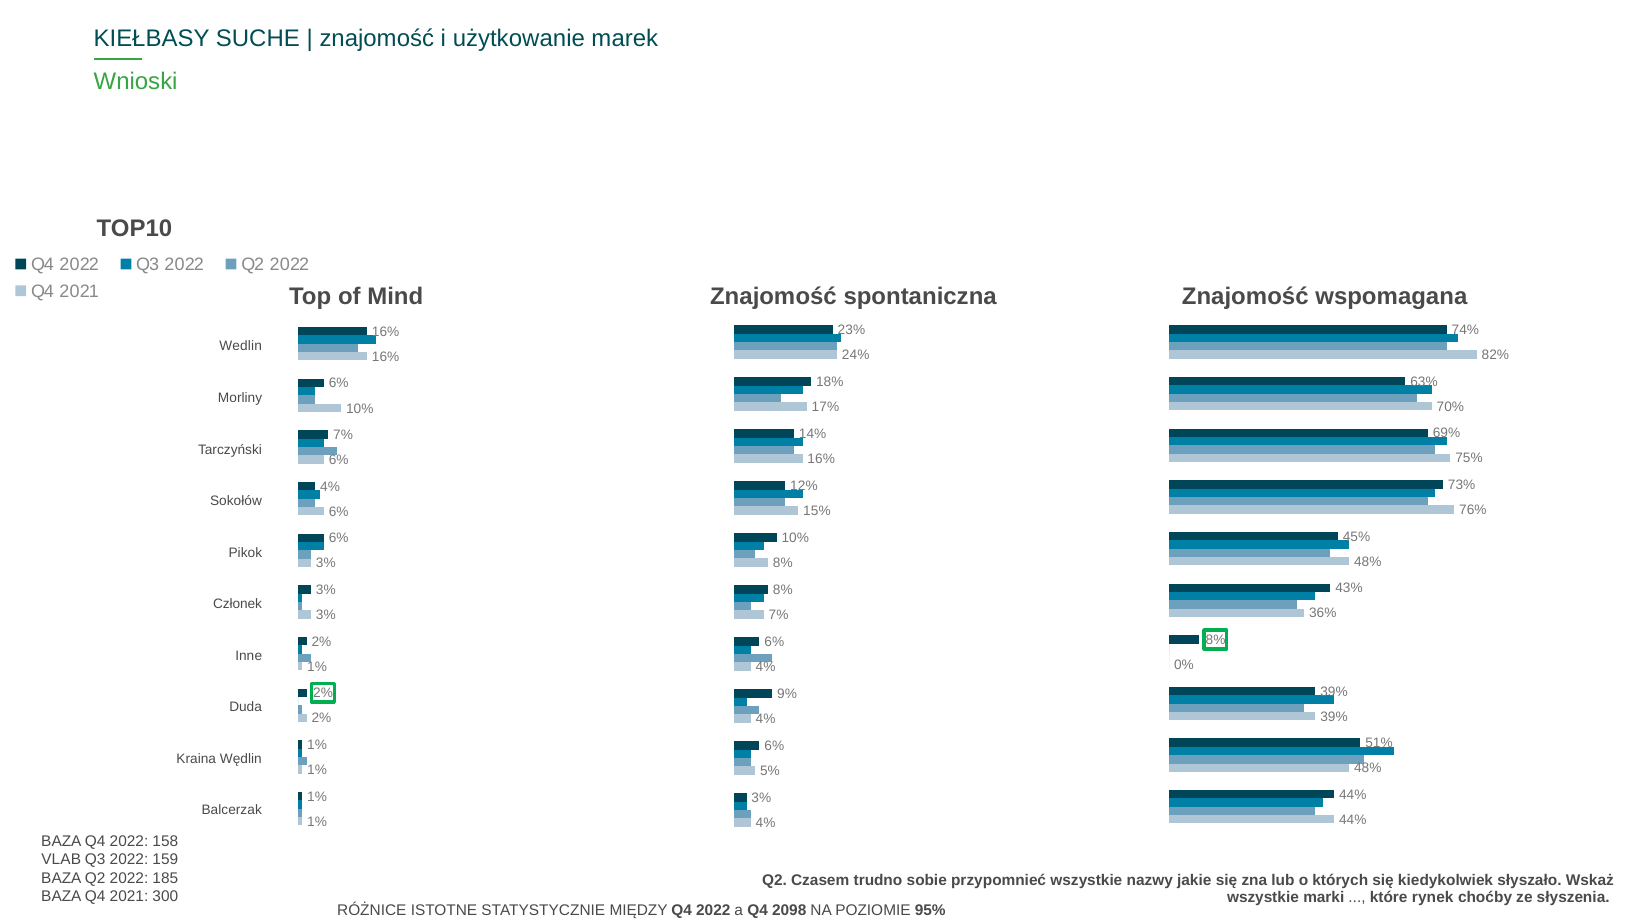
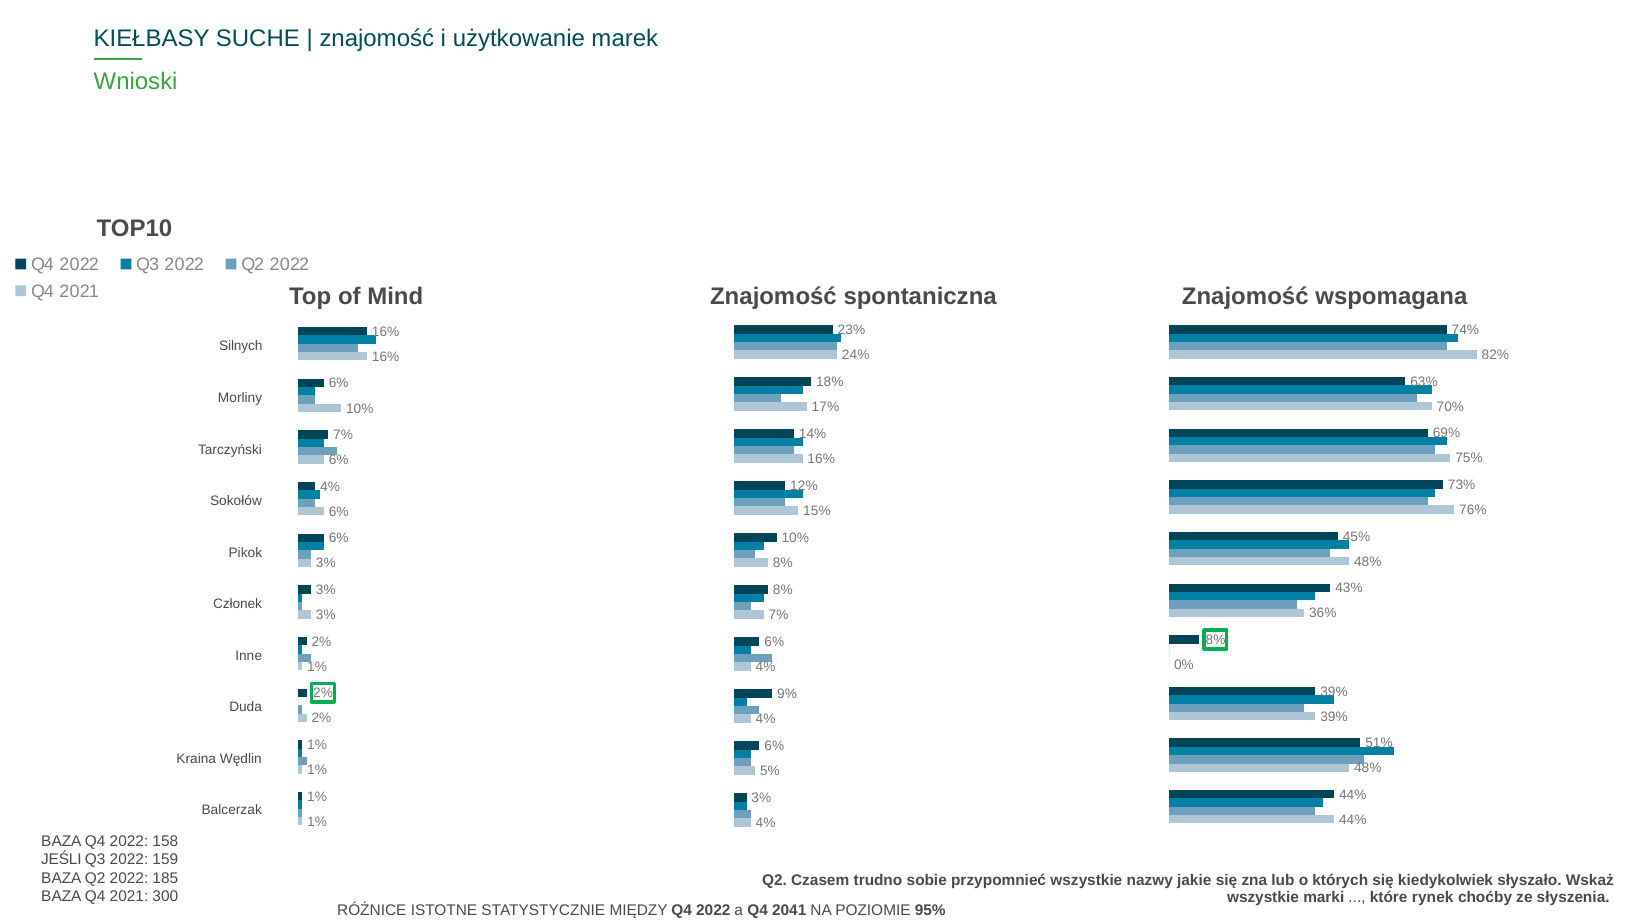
Wedlin: Wedlin -> Silnych (241, 346)
VLAB: VLAB -> JEŚLI (61, 860)
2098: 2098 -> 2041 (789, 911)
